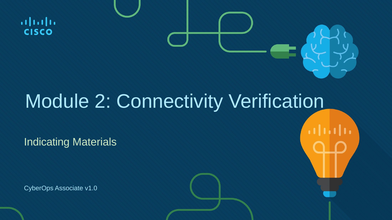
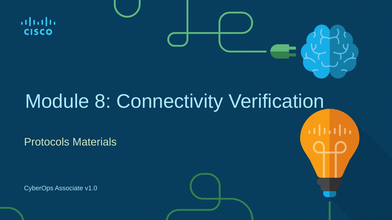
2: 2 -> 8 (103, 102)
Indicating: Indicating -> Protocols (47, 142)
